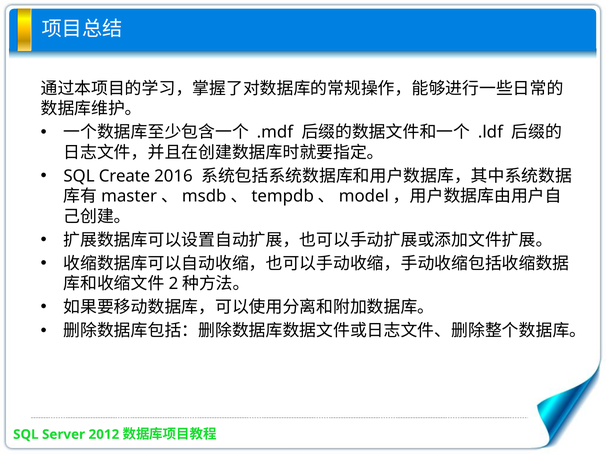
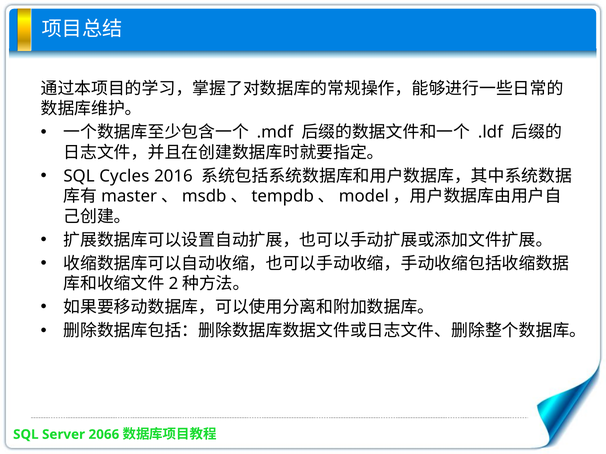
Create: Create -> Cycles (124, 176)
2012: 2012 -> 2066 (104, 435)
